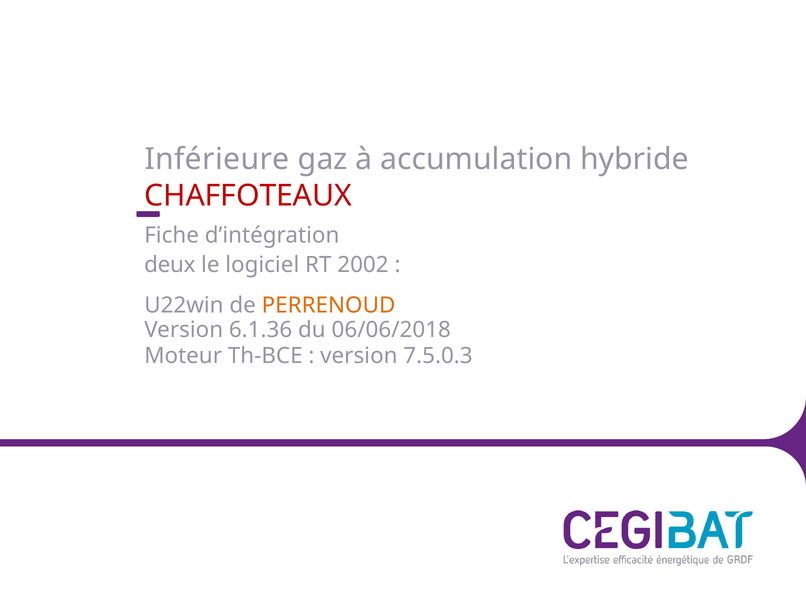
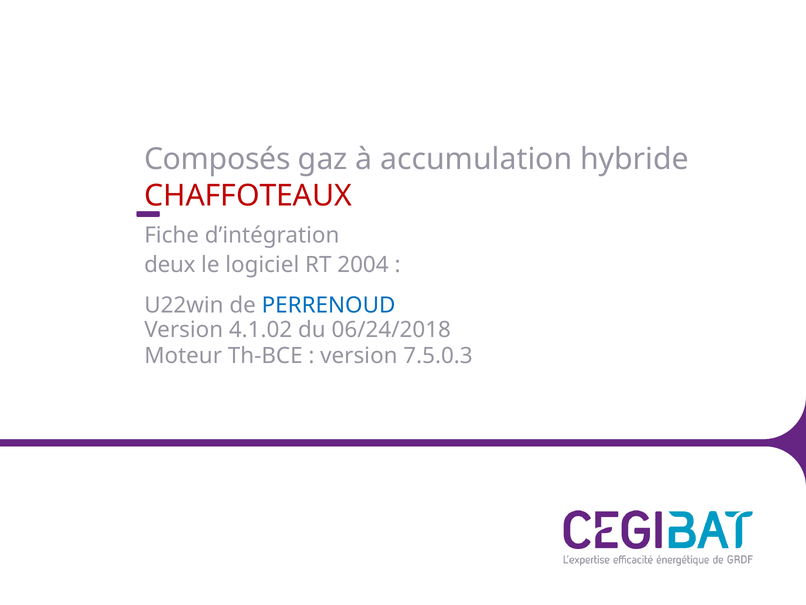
Inférieure: Inférieure -> Composés (217, 159)
2002: 2002 -> 2004 (363, 265)
PERRENOUD colour: orange -> blue (329, 305)
6.1.36: 6.1.36 -> 4.1.02 (261, 330)
06/06/2018: 06/06/2018 -> 06/24/2018 (391, 330)
